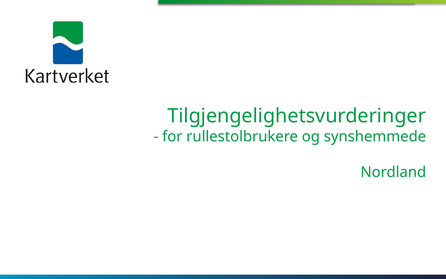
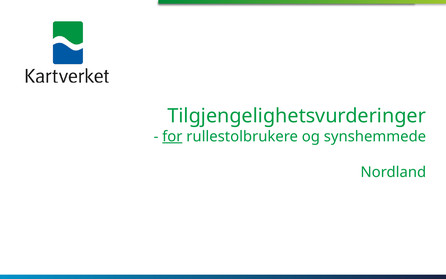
for underline: none -> present (172, 136)
